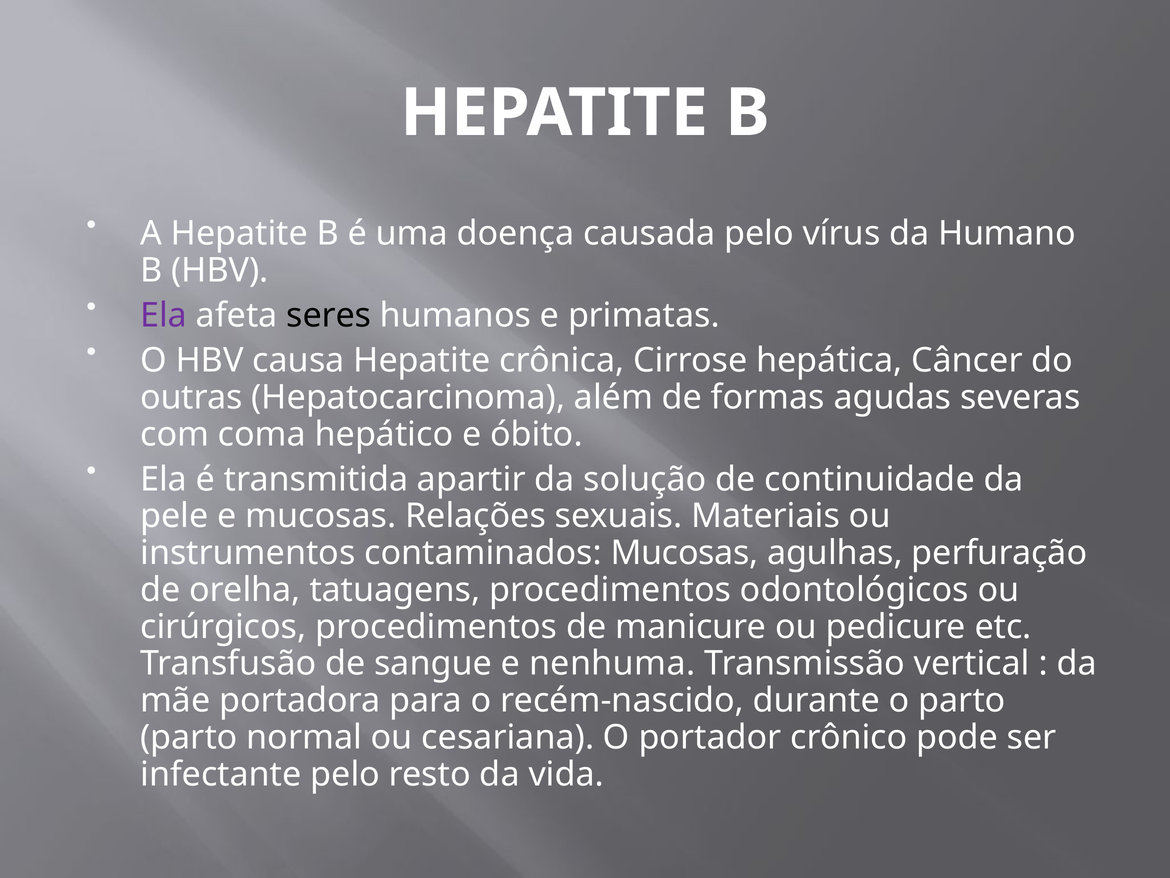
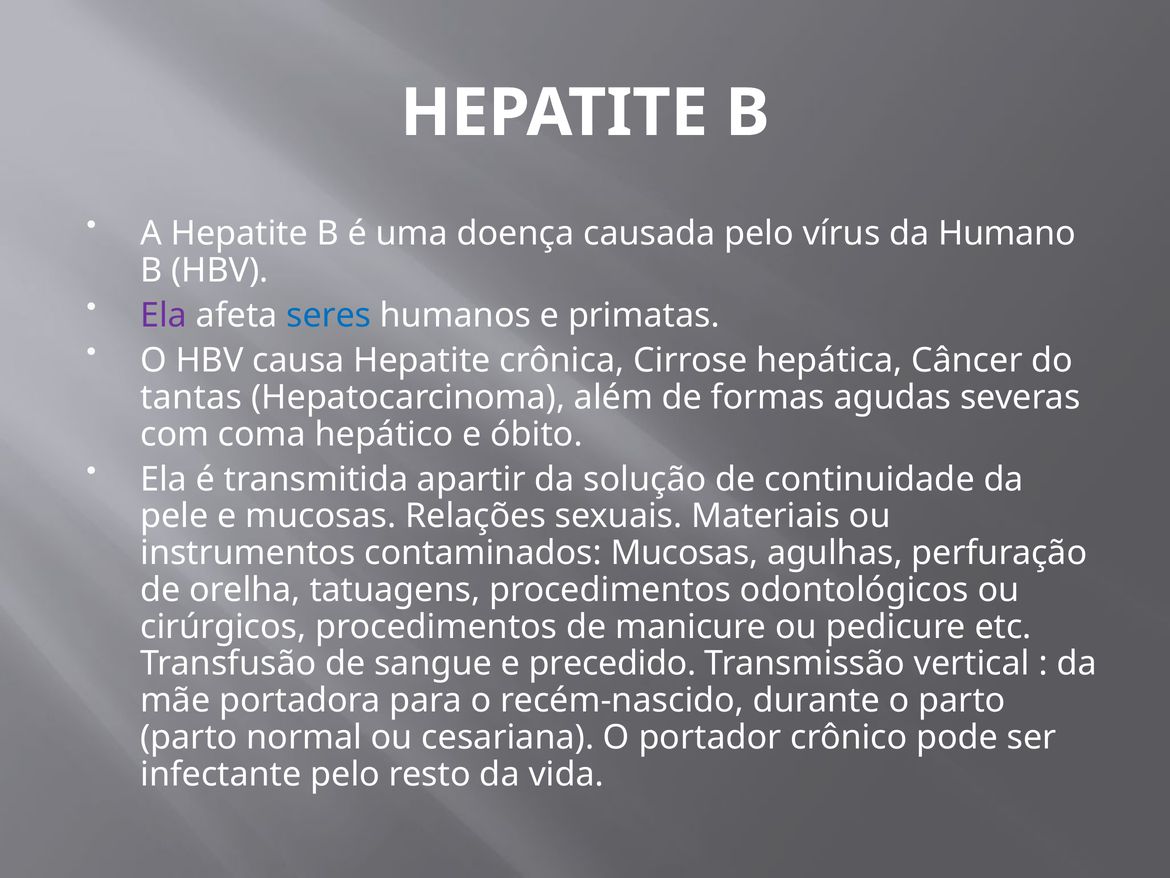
seres colour: black -> blue (329, 315)
outras: outras -> tantas (191, 397)
nenhuma: nenhuma -> precedido (612, 663)
